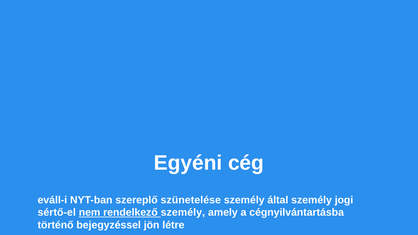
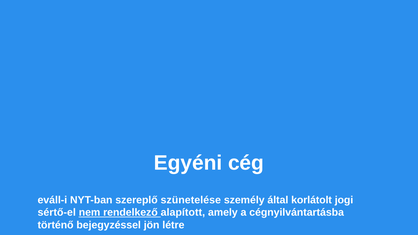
által személy: személy -> korlátolt (312, 200)
rendelkező személy: személy -> alapított (183, 213)
